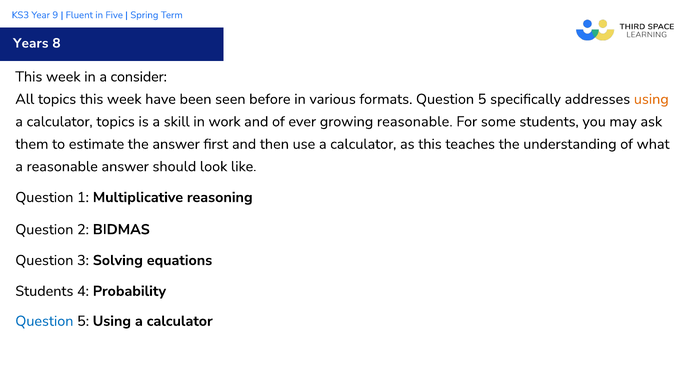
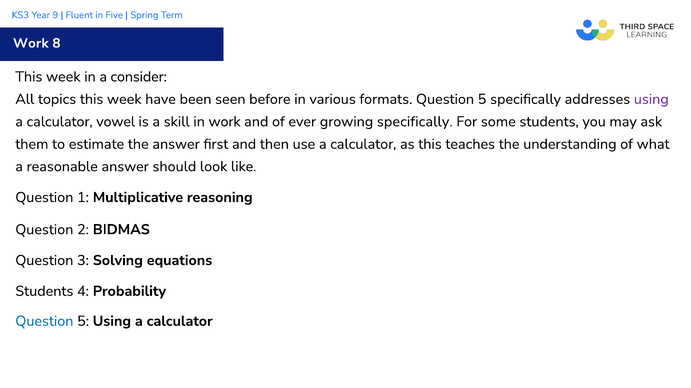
Years: Years -> Work (31, 43)
using colour: orange -> purple (651, 99)
calculator topics: topics -> vowel (116, 122)
growing reasonable: reasonable -> specifically (415, 122)
